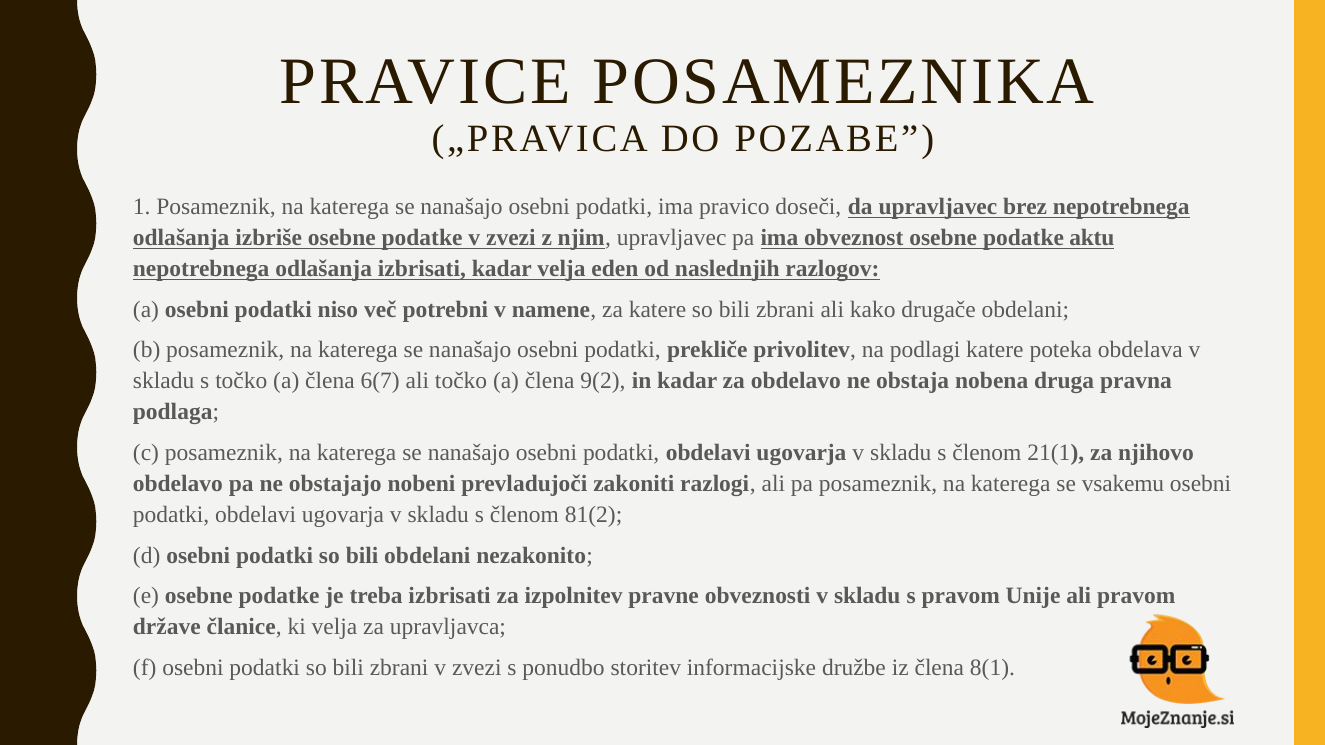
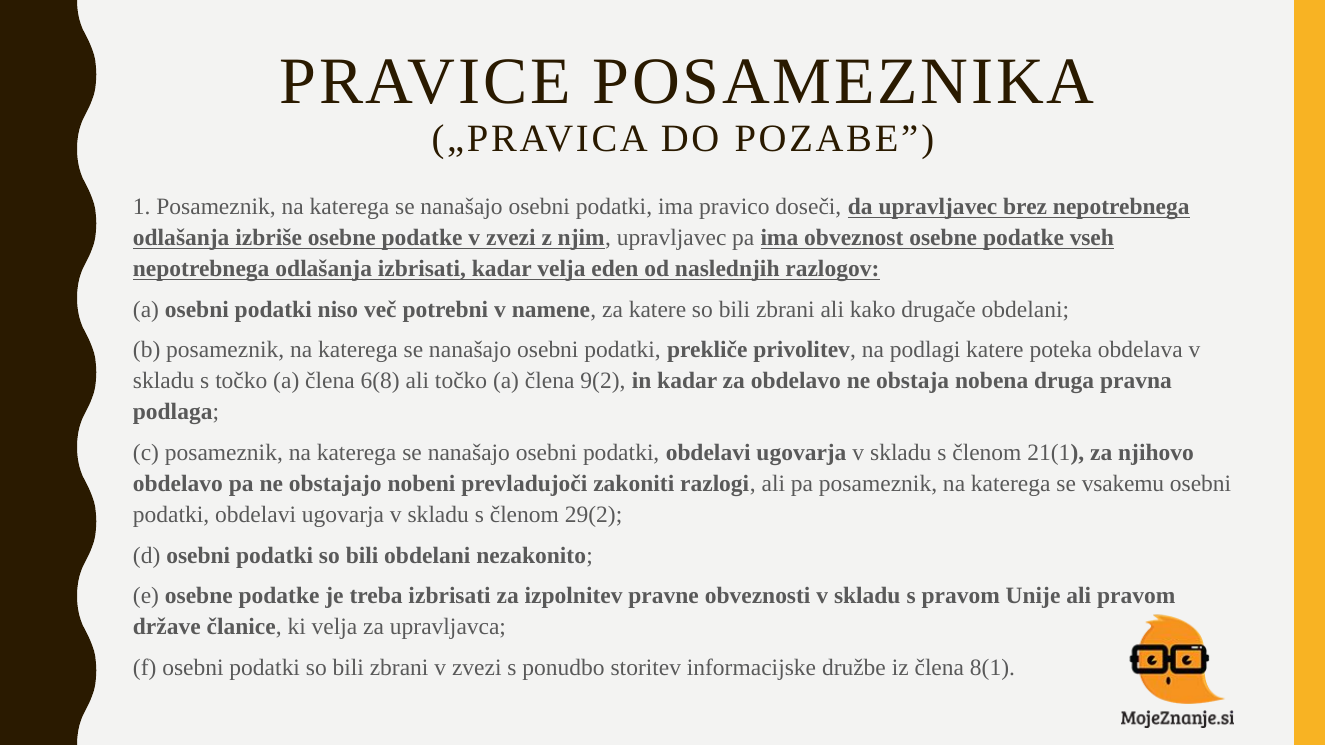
aktu: aktu -> vseh (1092, 238)
6(7: 6(7 -> 6(8 (380, 381)
81(2: 81(2 -> 29(2 (594, 515)
